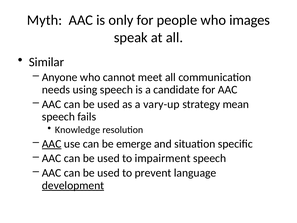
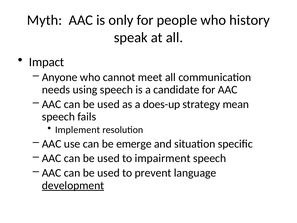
images: images -> history (250, 20)
Similar: Similar -> Impact (47, 62)
vary-up: vary-up -> does-up (162, 104)
Knowledge: Knowledge -> Implement (78, 130)
AAC underline: present -> none (52, 144)
